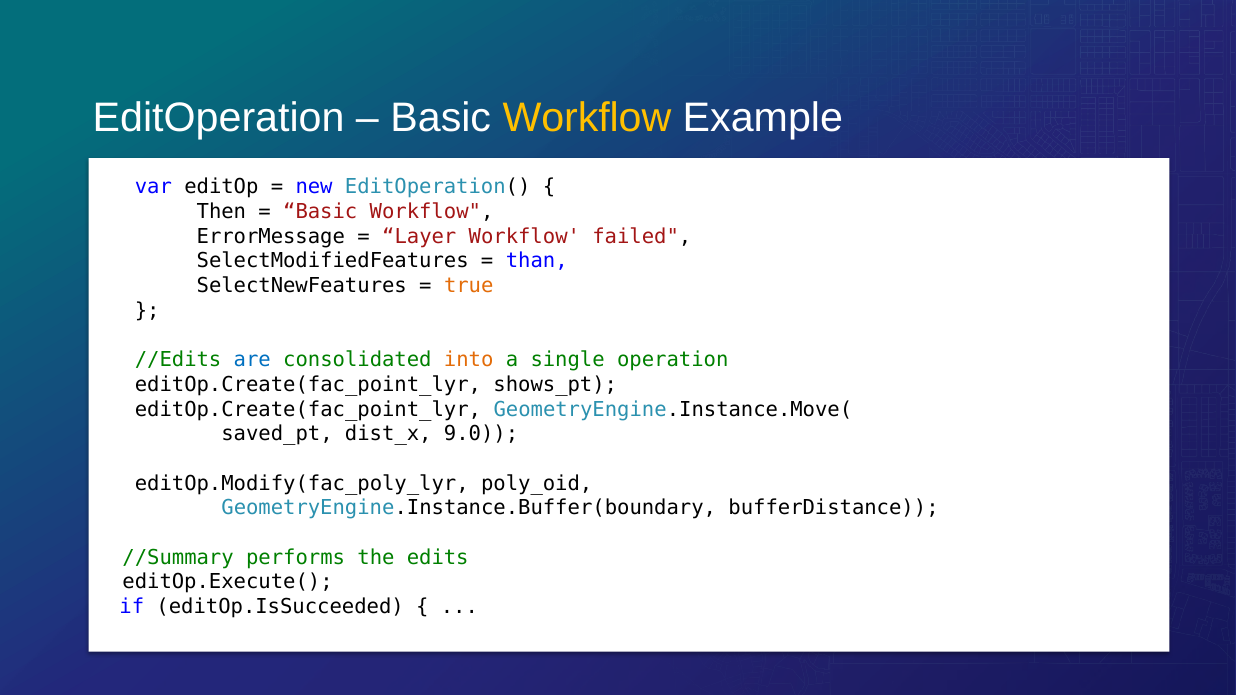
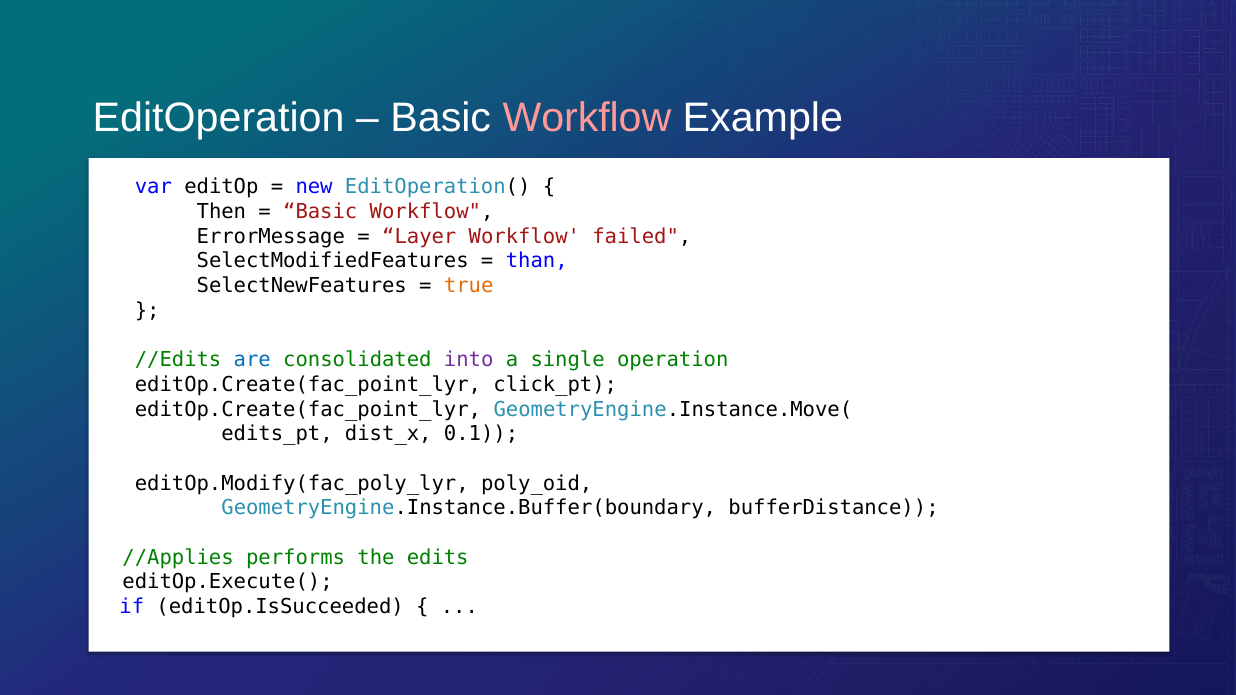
Workflow colour: yellow -> pink (587, 118)
into colour: orange -> purple (469, 360)
shows_pt: shows_pt -> click_pt (555, 385)
saved_pt: saved_pt -> edits_pt (277, 434)
9.0: 9.0 -> 0.1 (481, 434)
//Summary: //Summary -> //Applies (178, 558)
